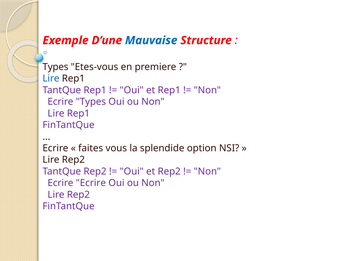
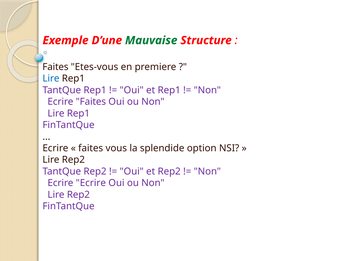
Mauvaise colour: blue -> green (151, 40)
Types: Types -> Faites (55, 67)
Ecrire Types: Types -> Faites (91, 102)
